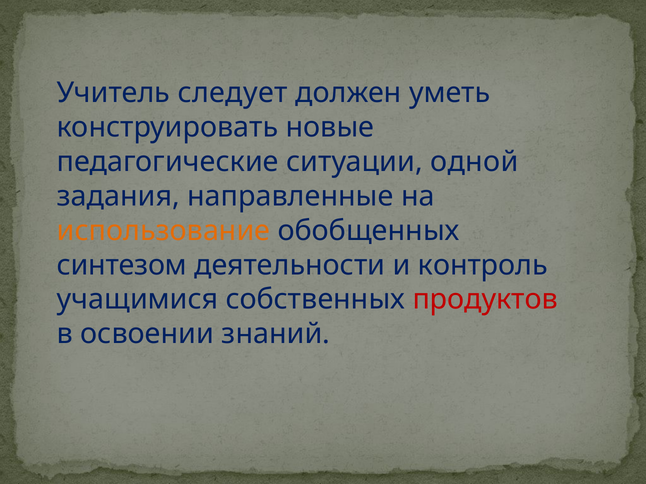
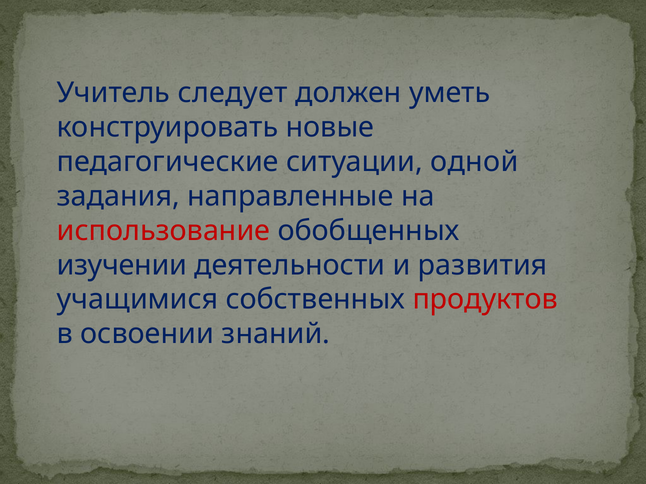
использование colour: orange -> red (164, 231)
синтезом: синтезом -> изучении (122, 265)
контроль: контроль -> развития (483, 265)
